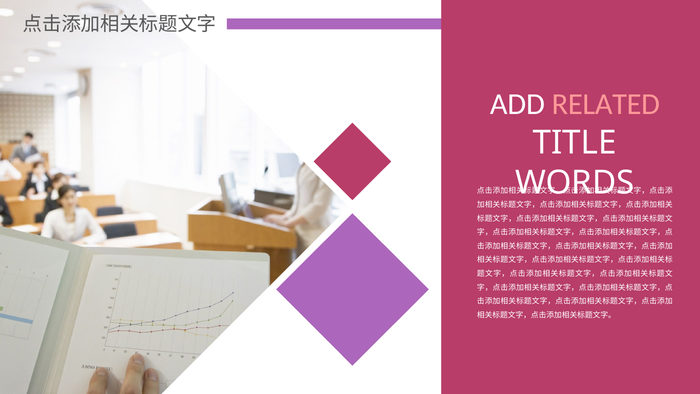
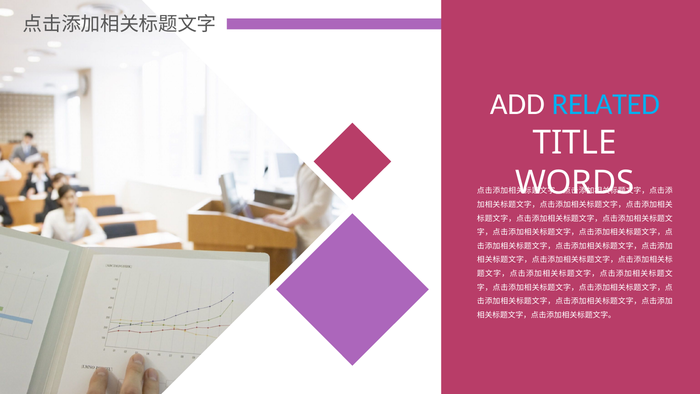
RELATED colour: pink -> light blue (606, 104)
